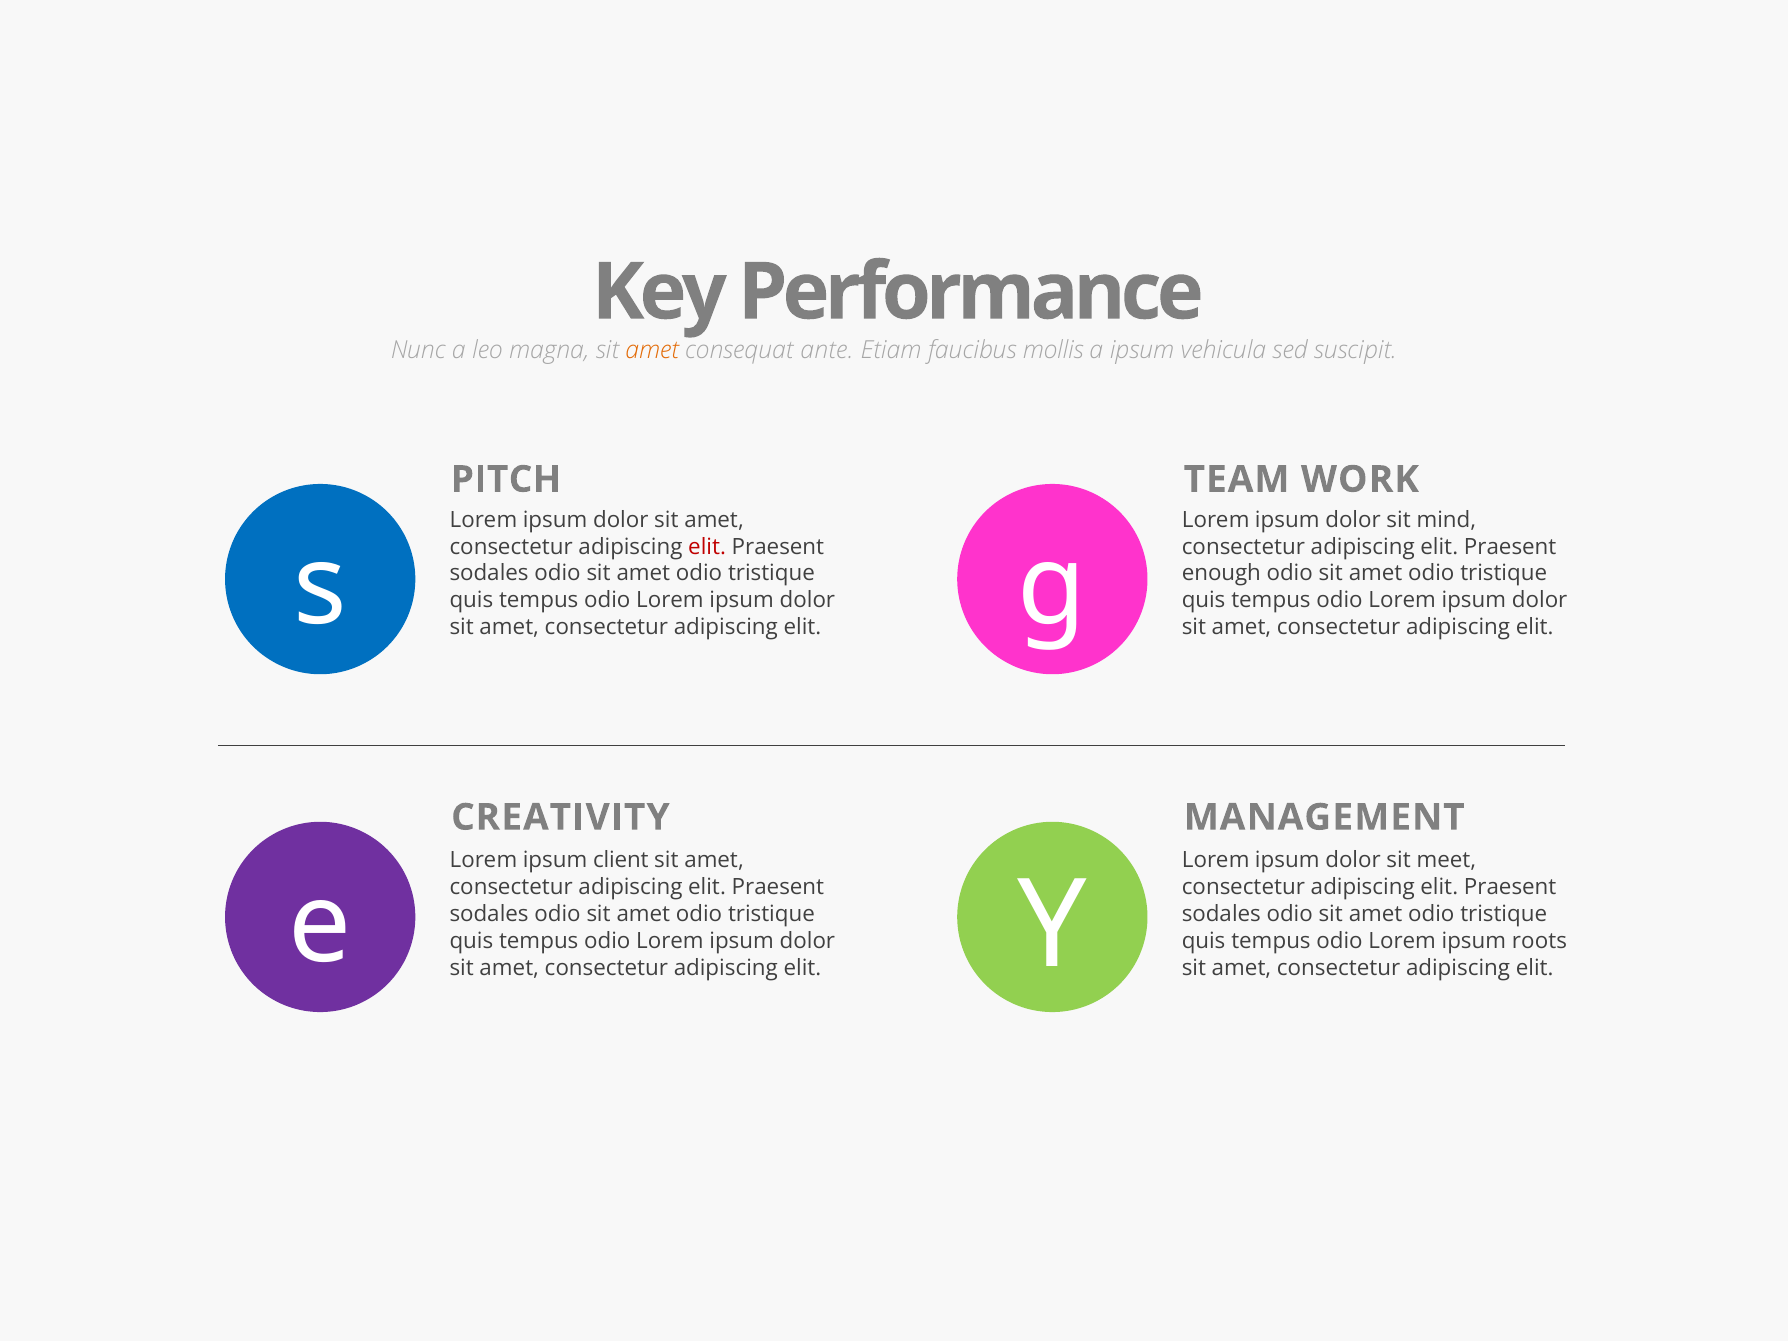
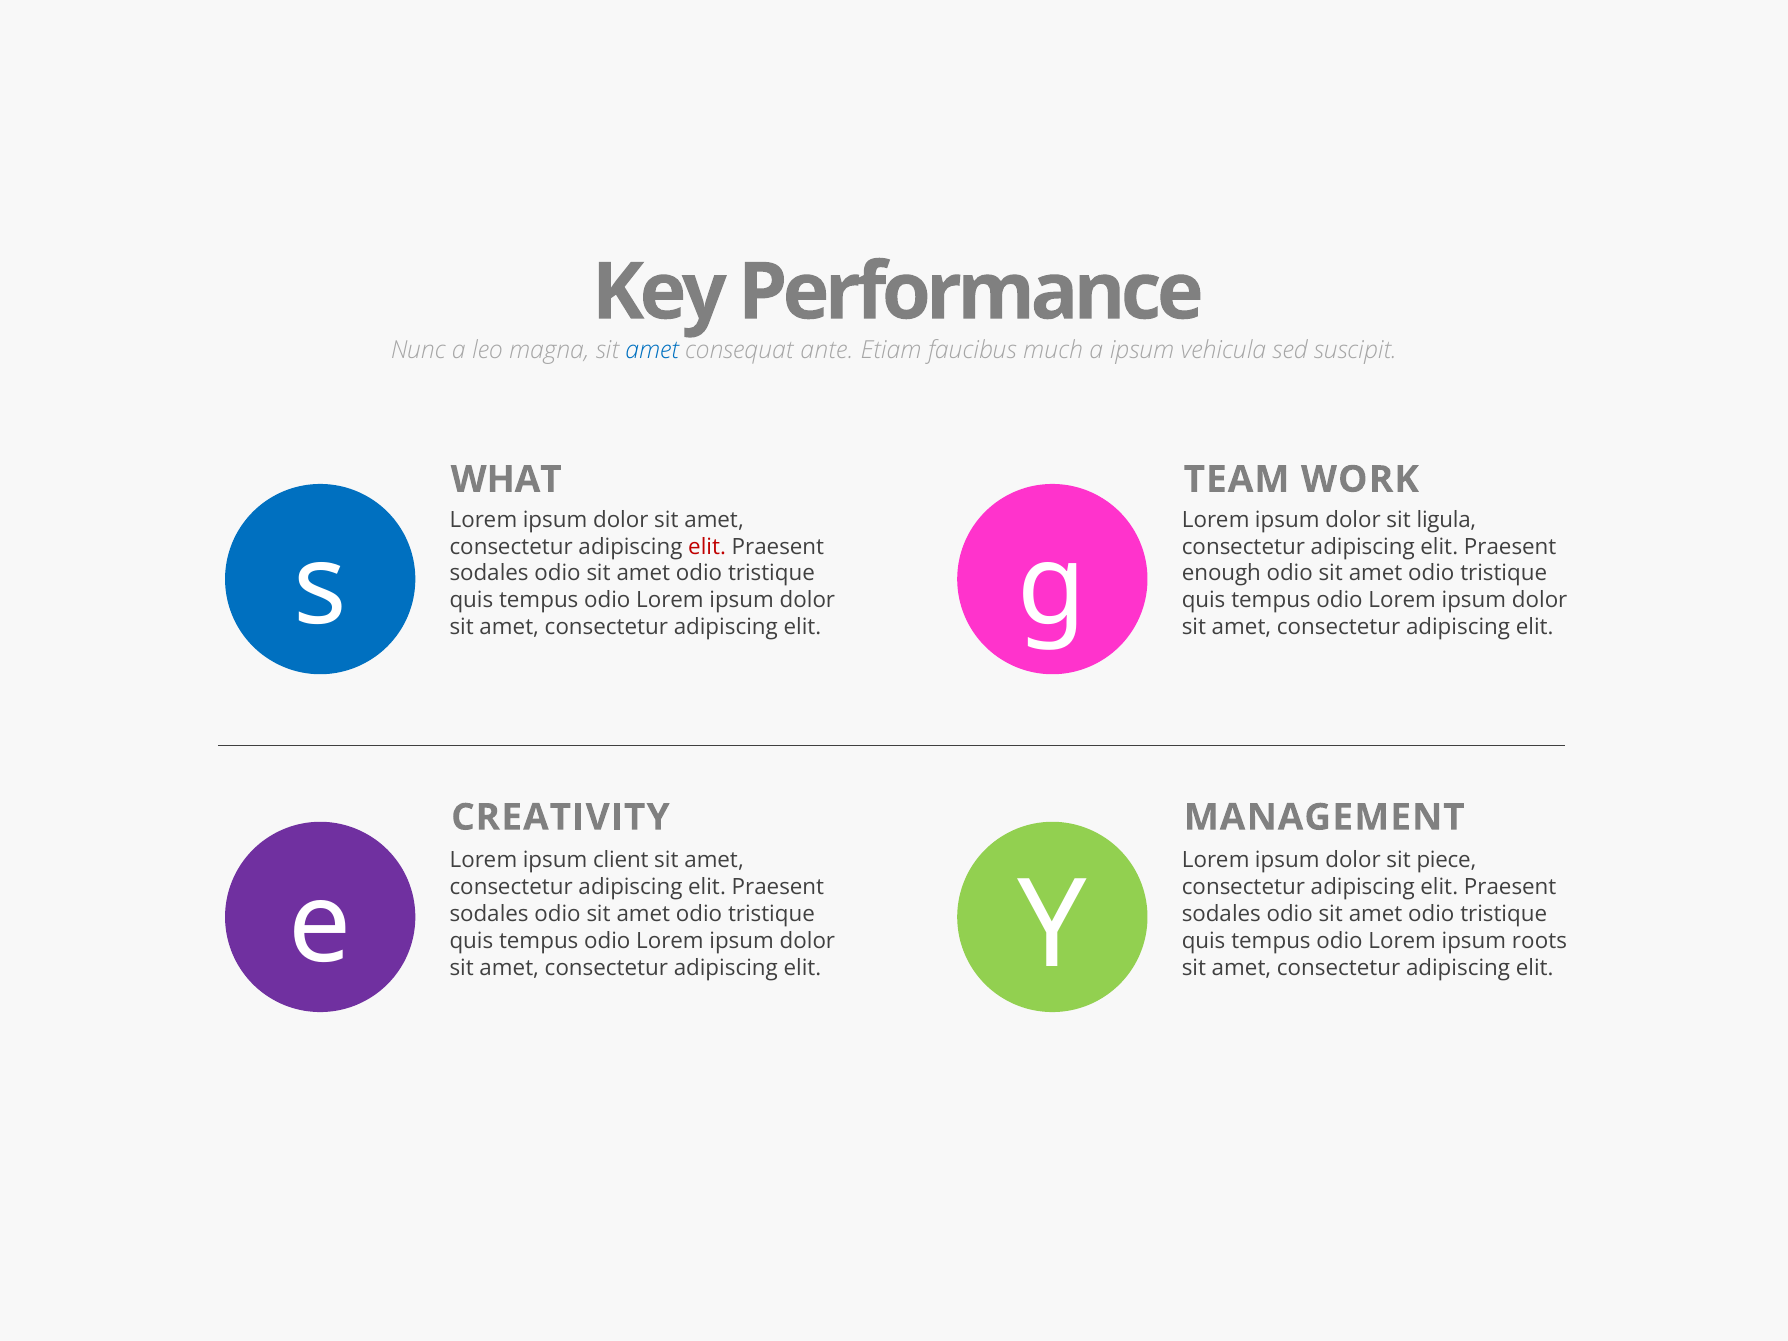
amet colour: orange -> blue (652, 351)
mollis: mollis -> much (1053, 351)
PITCH: PITCH -> WHAT (506, 479)
mind: mind -> ligula (1446, 520)
meet: meet -> piece (1446, 860)
